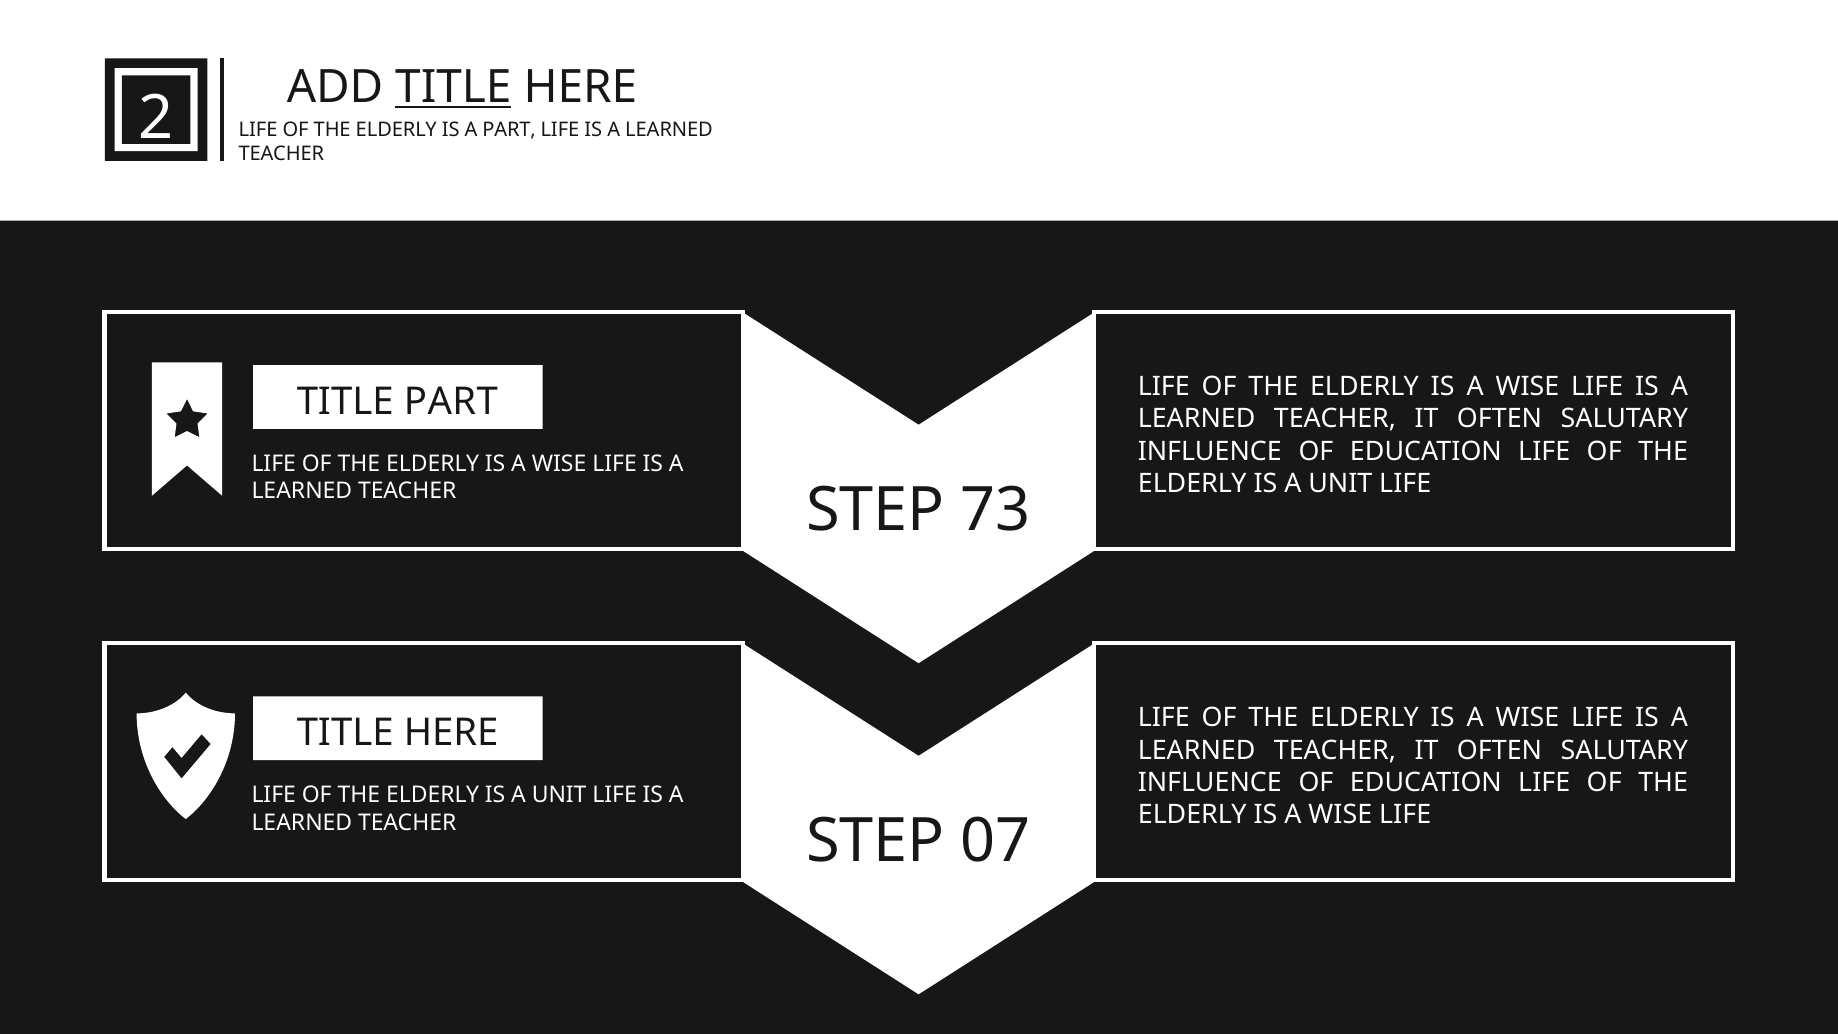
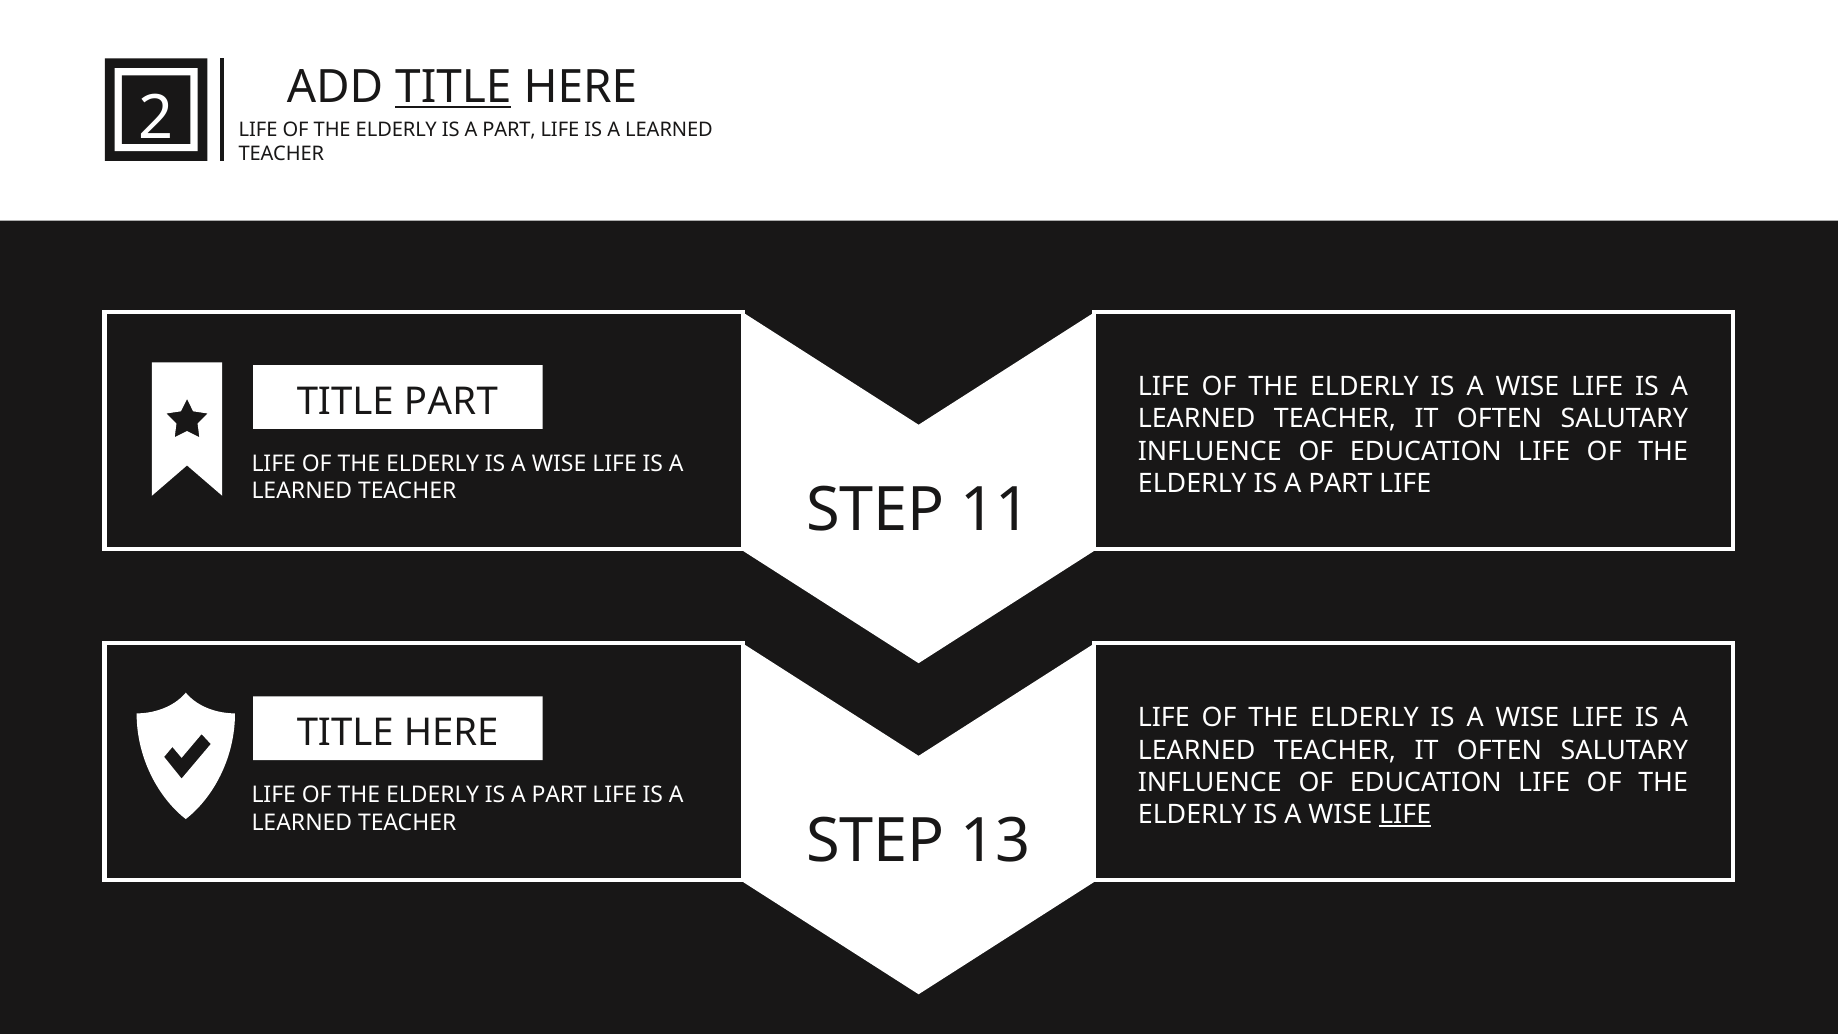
UNIT: UNIT -> PART (1340, 483)
73: 73 -> 11 (996, 510)
UNIT: UNIT -> PART (559, 795)
LIFE underline: none -> present (1405, 814)
07: 07 -> 13 (996, 841)
